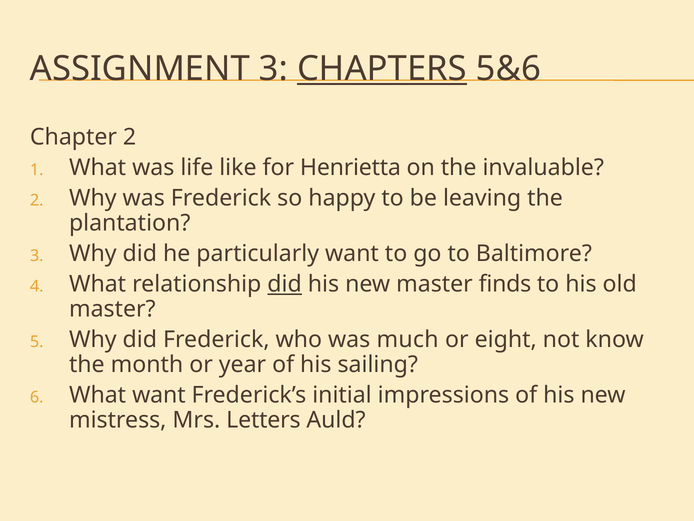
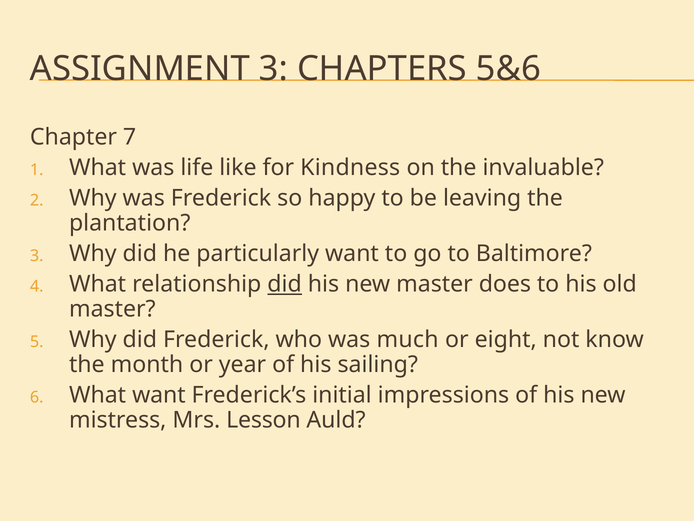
CHAPTERS underline: present -> none (382, 69)
Chapter 2: 2 -> 7 (130, 137)
Henrietta: Henrietta -> Kindness (350, 167)
finds: finds -> does (505, 284)
Letters: Letters -> Lesson (263, 420)
